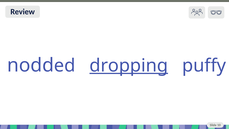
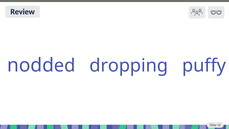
dropping underline: present -> none (129, 65)
